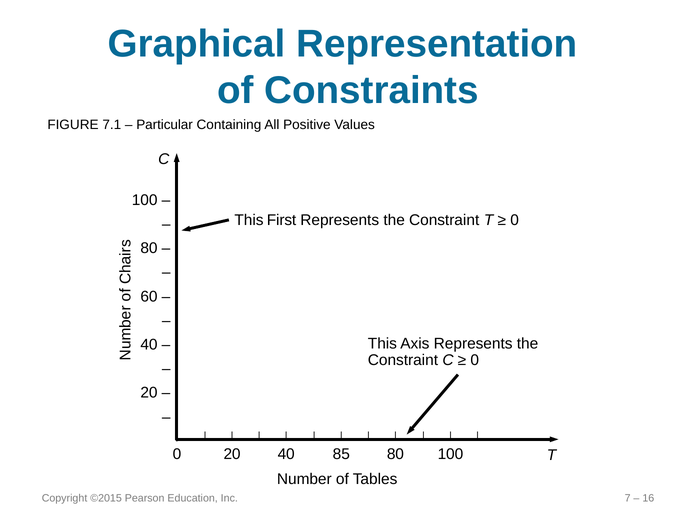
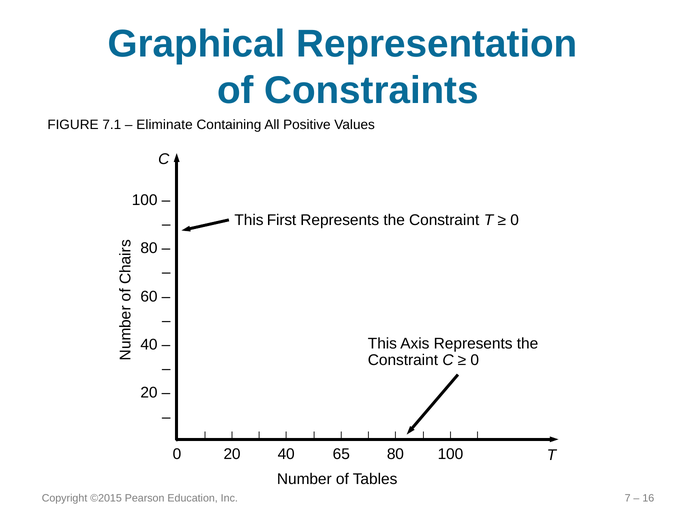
Particular: Particular -> Eliminate (164, 125)
85: 85 -> 65 (341, 454)
